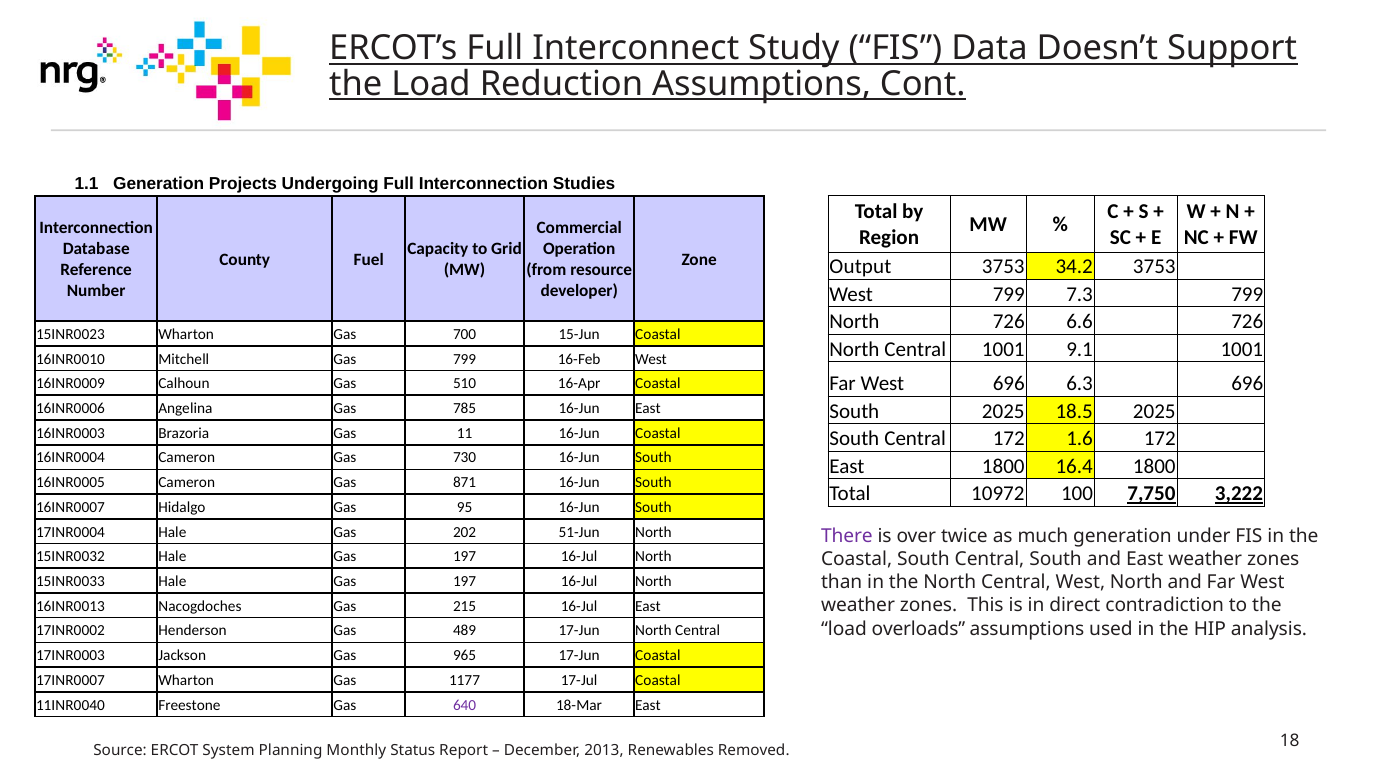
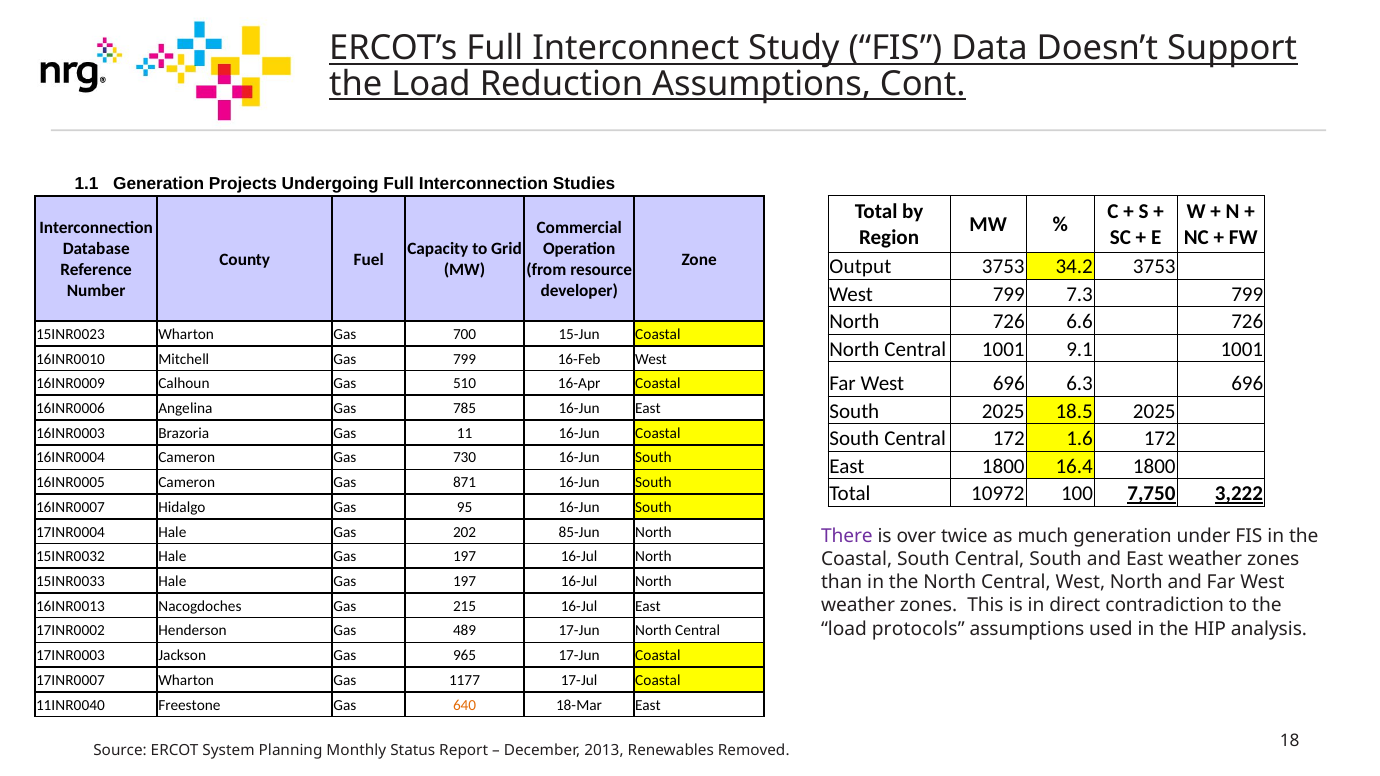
51-Jun: 51-Jun -> 85-Jun (579, 532)
overloads: overloads -> protocols (918, 629)
640 colour: purple -> orange (465, 705)
